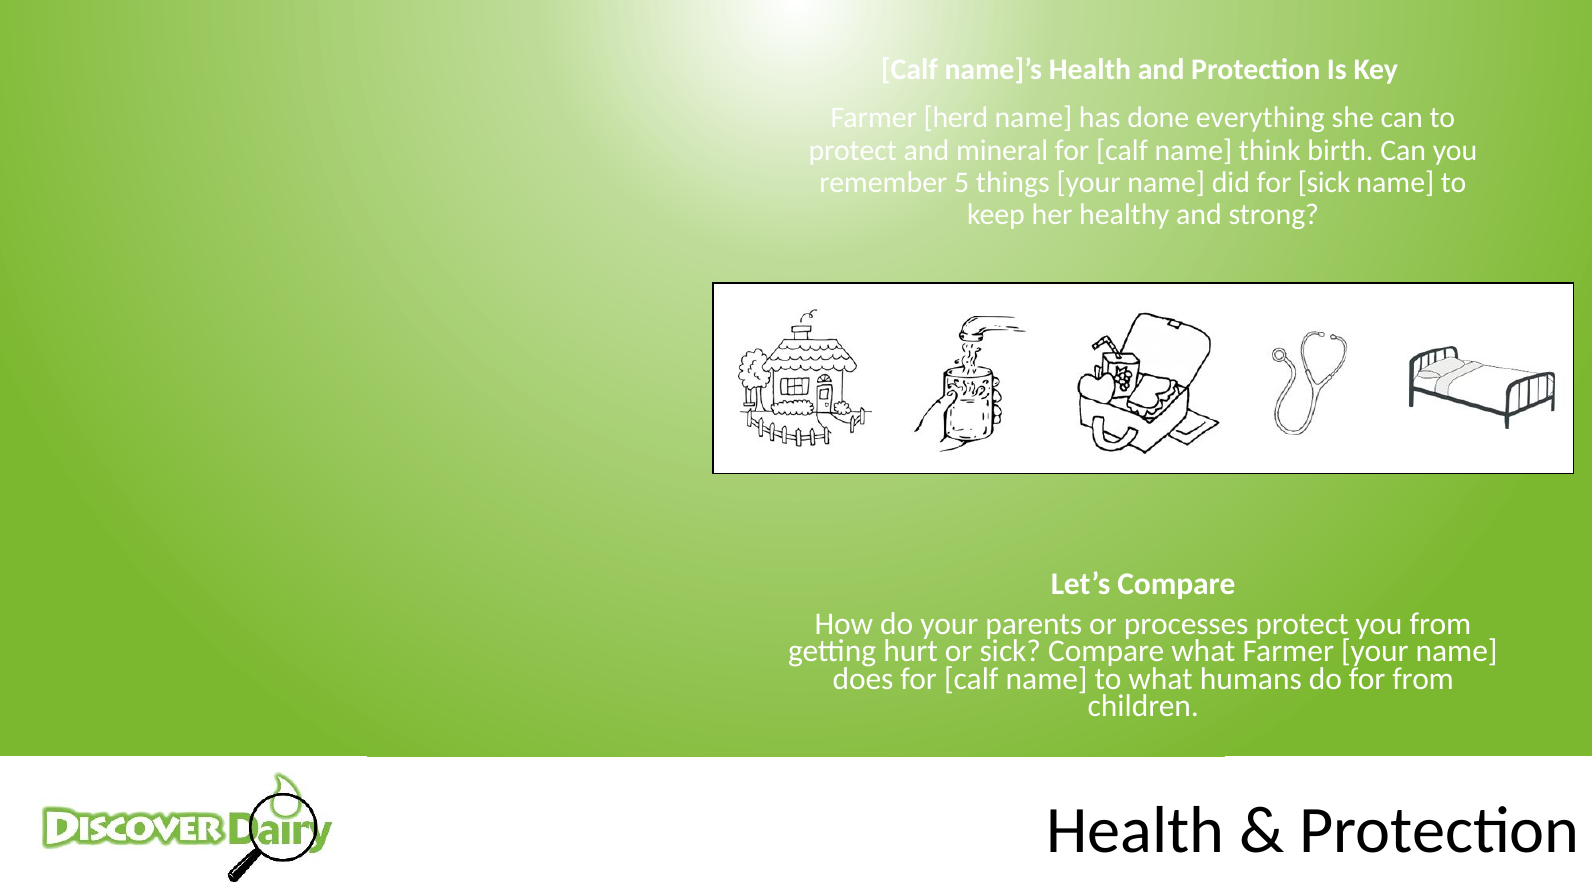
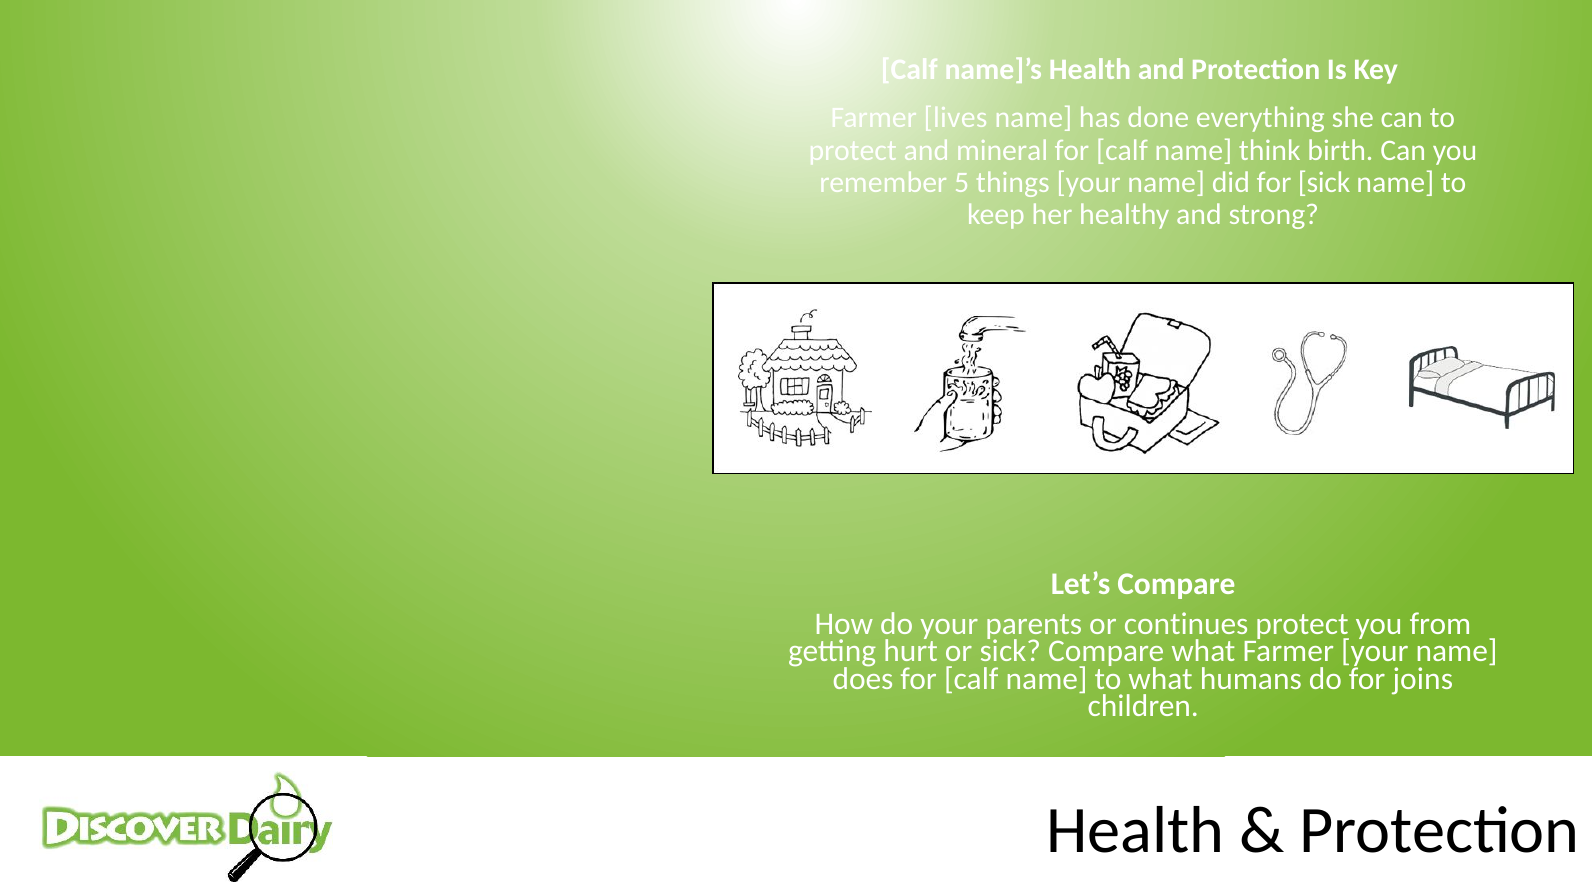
herd: herd -> lives (956, 118)
processes: processes -> continues (1186, 624)
for from: from -> joins (1423, 678)
